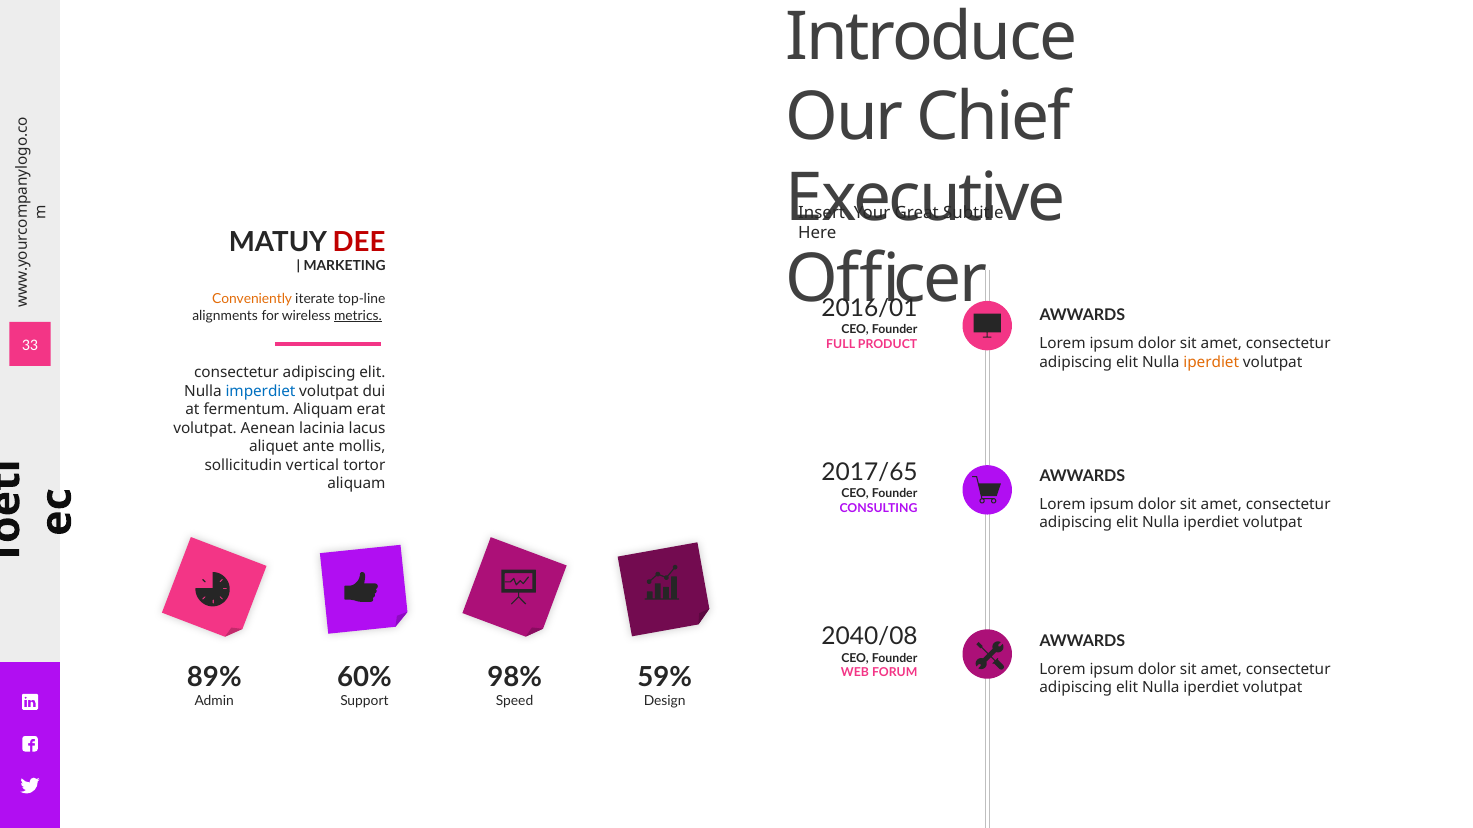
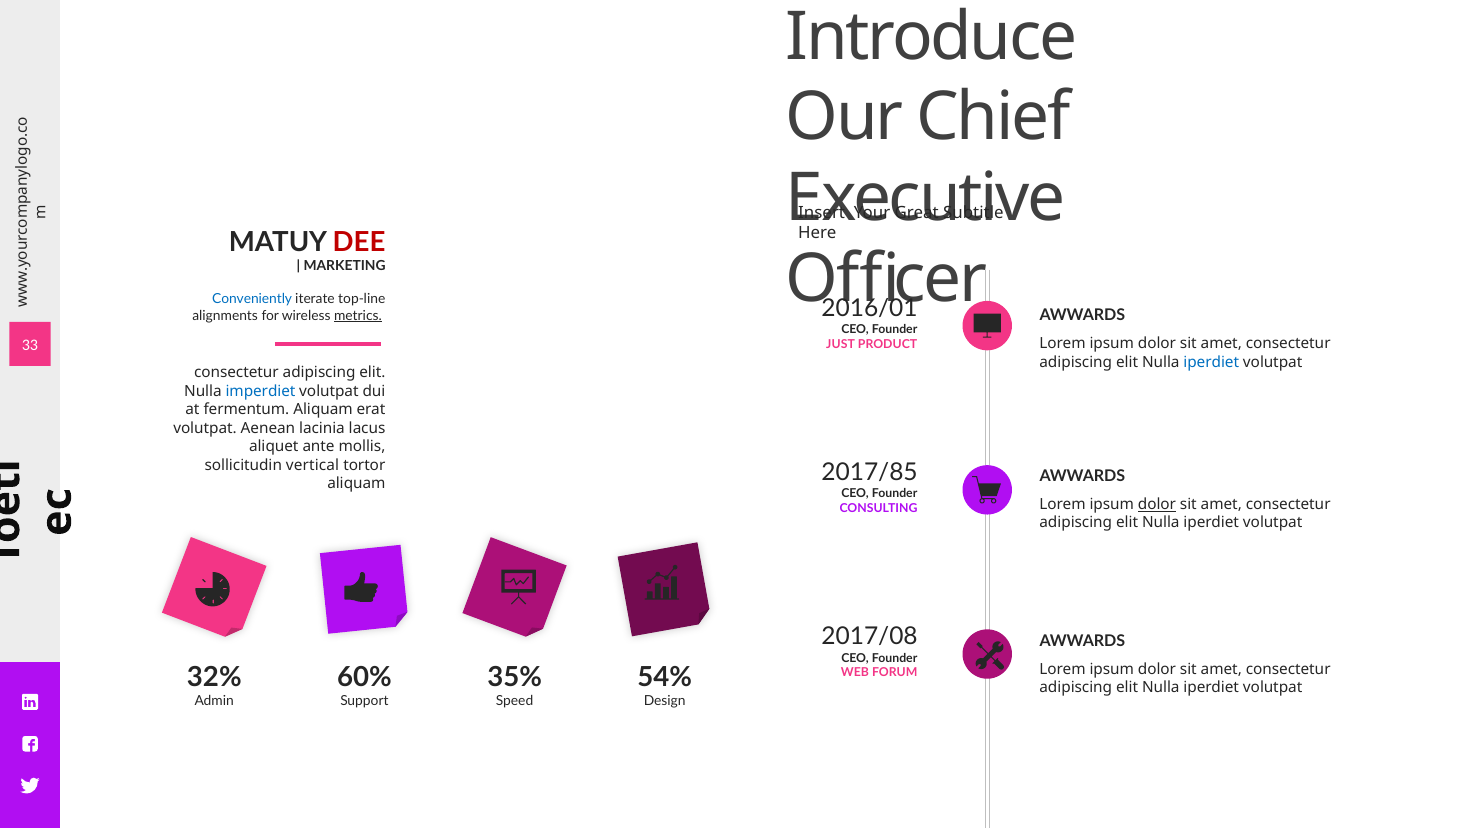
Conveniently colour: orange -> blue (252, 299)
FULL: FULL -> JUST (841, 345)
iperdiet colour: orange -> blue (1211, 362)
2017/65: 2017/65 -> 2017/85 (870, 473)
dolor underline: none -> present (1157, 505)
2040/08: 2040/08 -> 2017/08 (870, 637)
89%: 89% -> 32% (214, 678)
98%: 98% -> 35% (515, 678)
59%: 59% -> 54% (665, 678)
